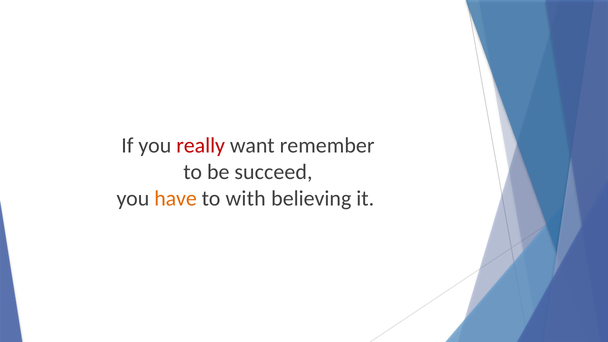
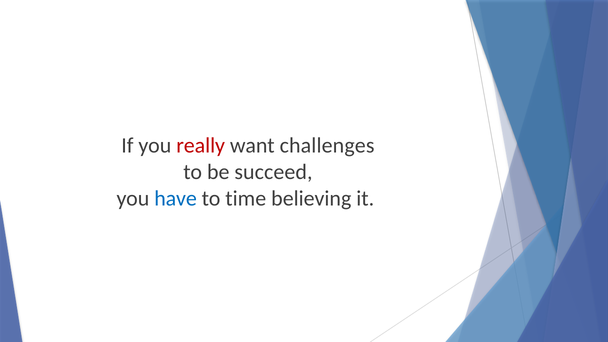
remember: remember -> challenges (327, 146)
have colour: orange -> blue (176, 199)
with: with -> time (246, 199)
